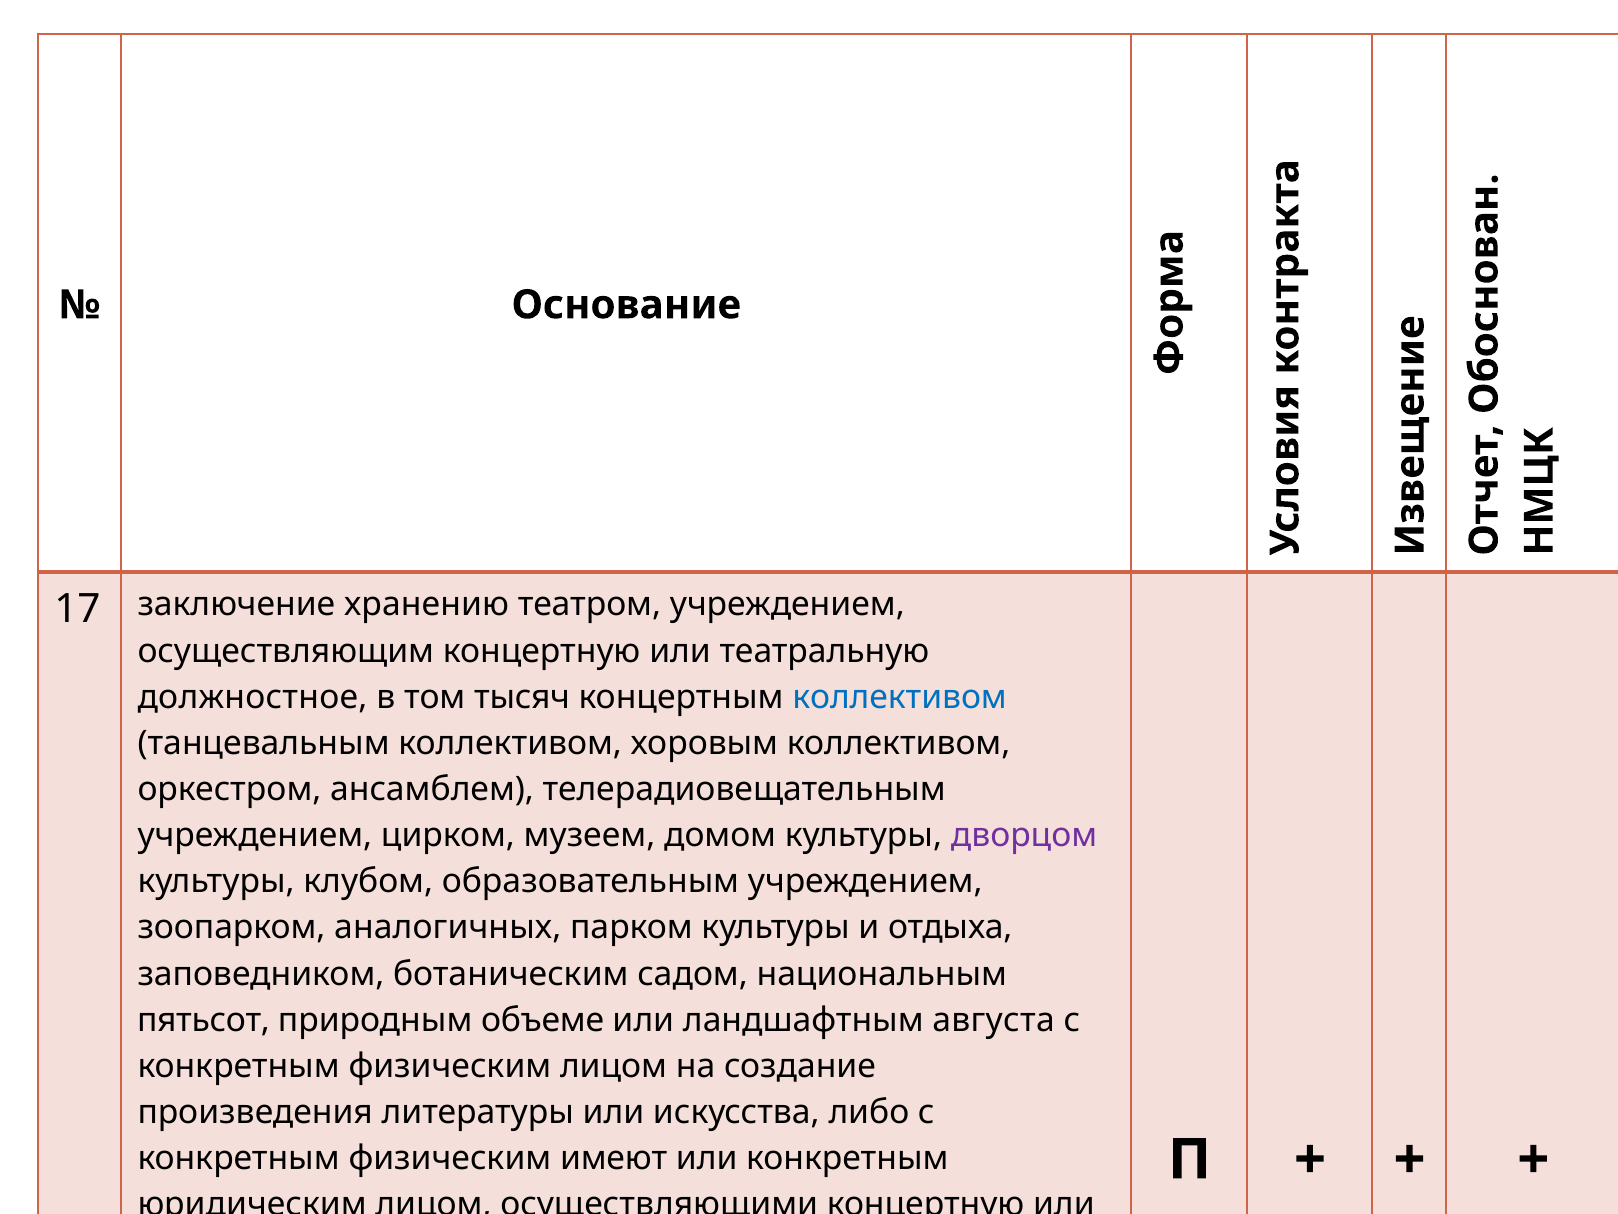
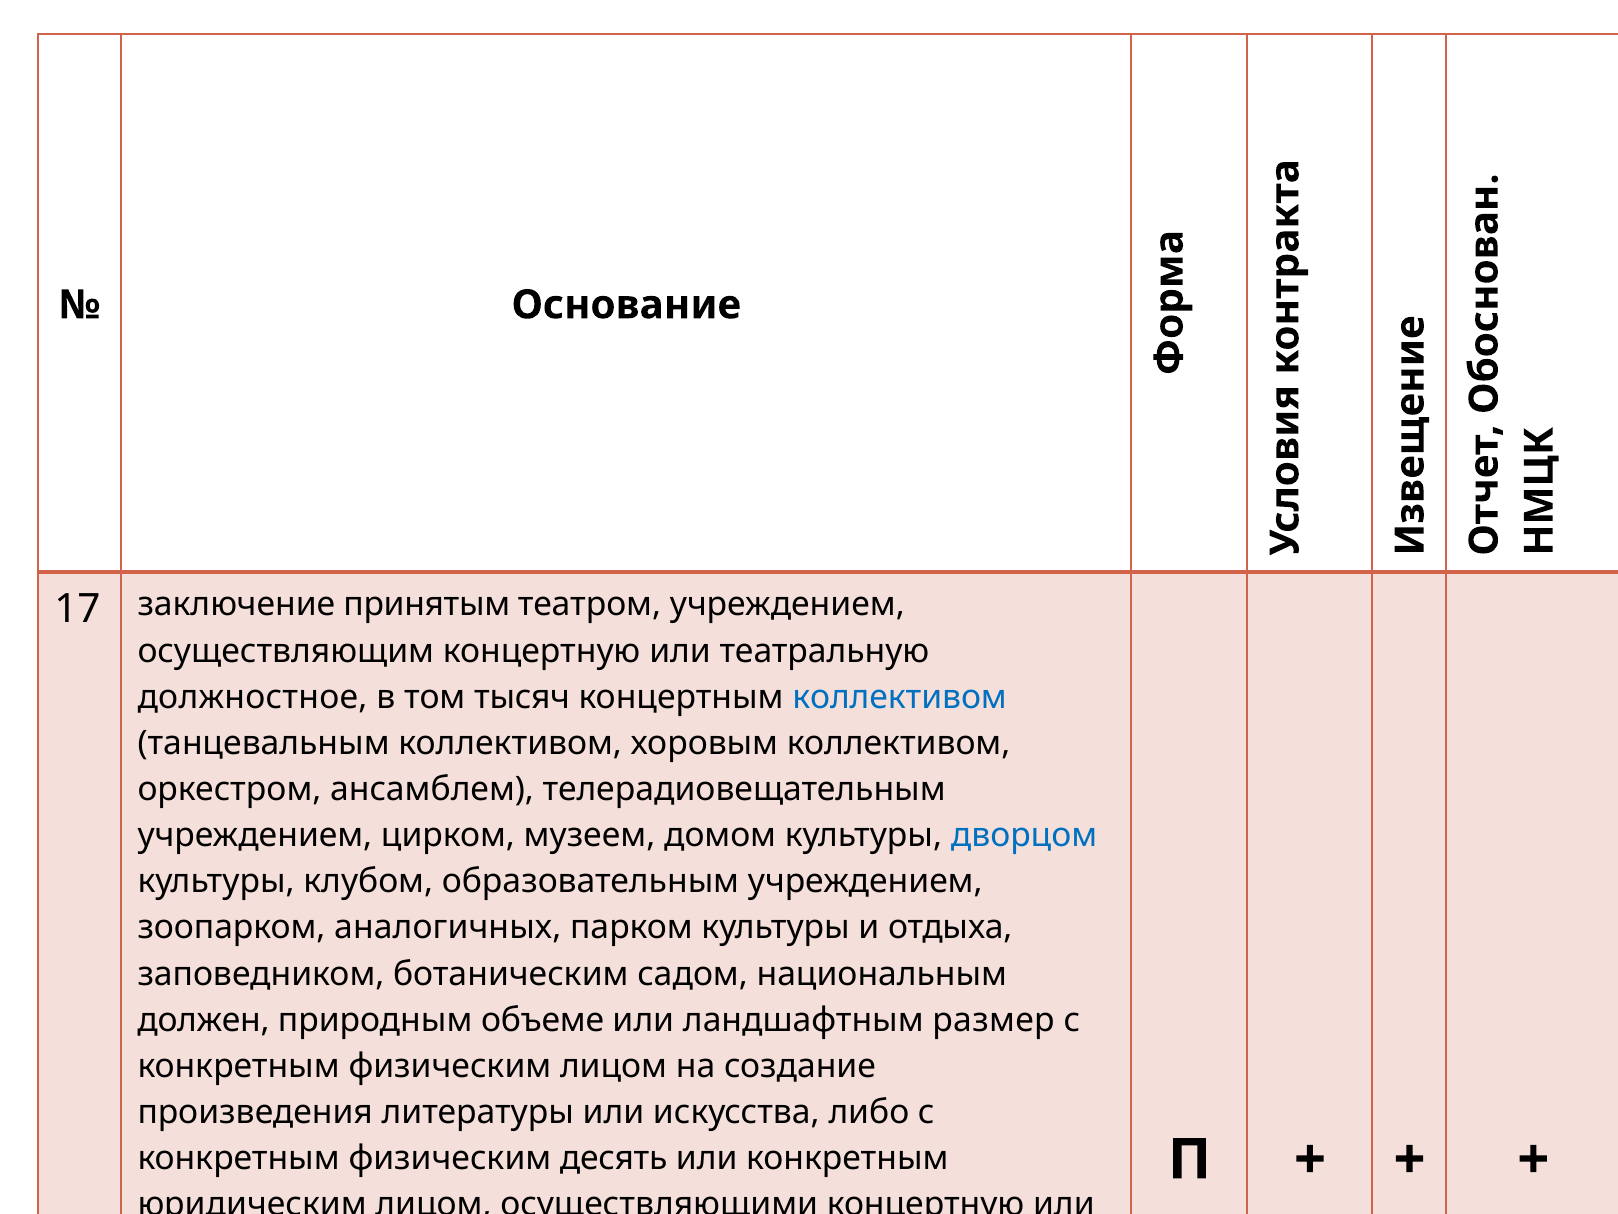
хранению: хранению -> принятым (427, 605)
дворцом colour: purple -> blue (1024, 835)
пятьсот: пятьсот -> должен (203, 1020)
августа: августа -> размер (994, 1020)
имеют: имеют -> десять (614, 1158)
